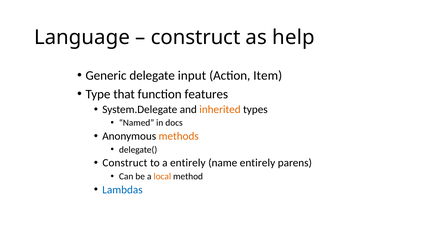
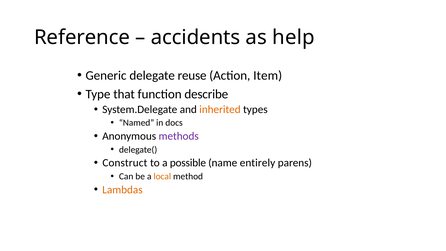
Language: Language -> Reference (82, 37)
construct: construct -> accidents (196, 37)
input: input -> reuse (192, 75)
features: features -> describe (206, 94)
methods colour: orange -> purple (179, 136)
a entirely: entirely -> possible (188, 163)
Lambdas colour: blue -> orange (122, 190)
